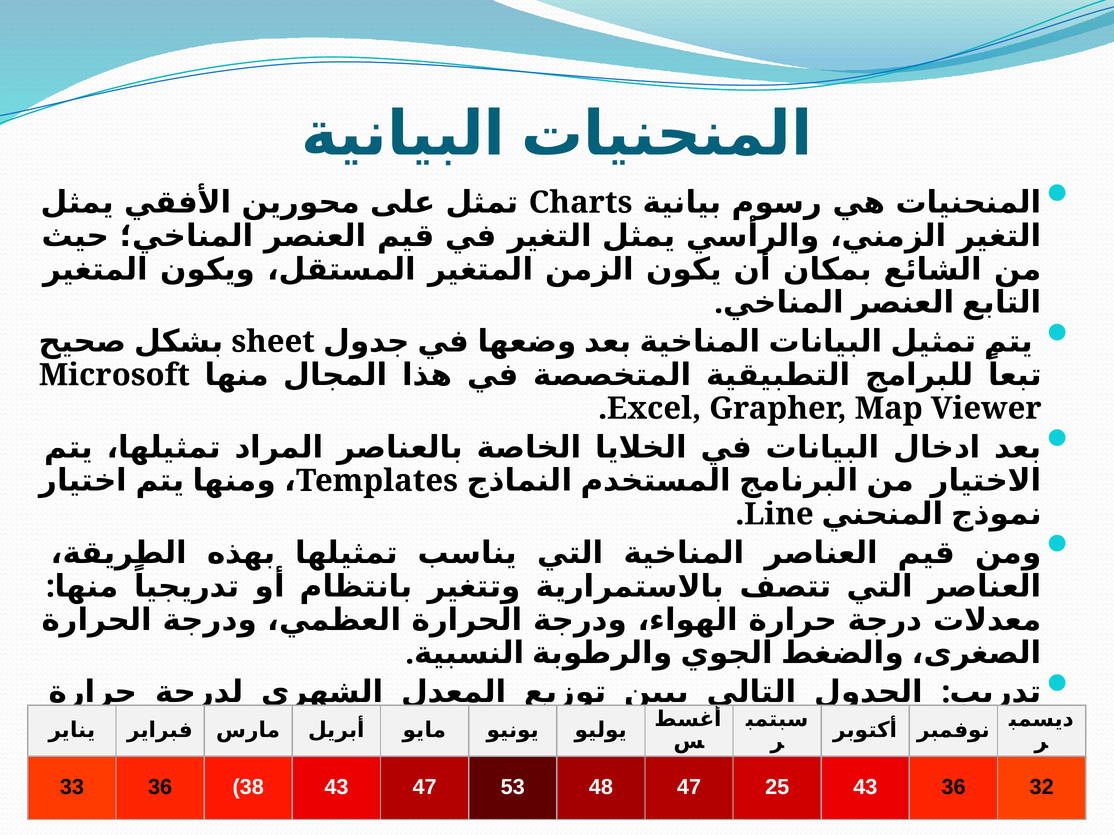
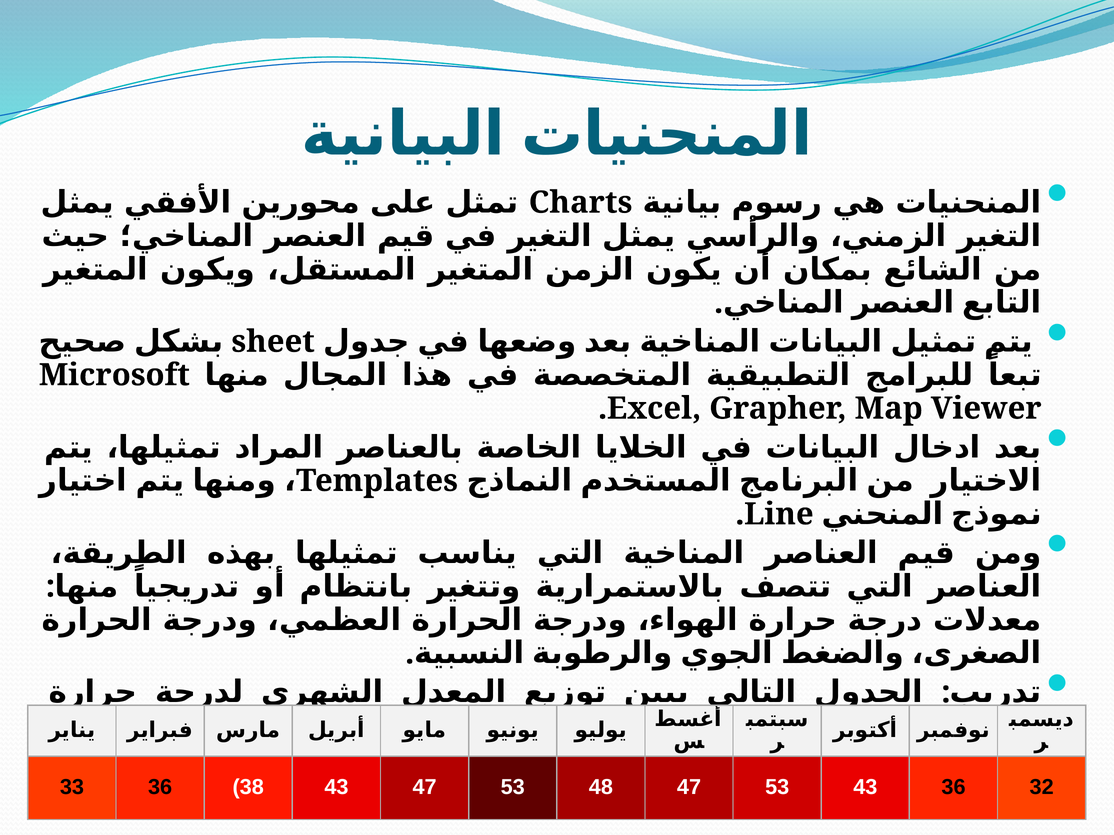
48 47 25: 25 -> 53 (777, 788)
